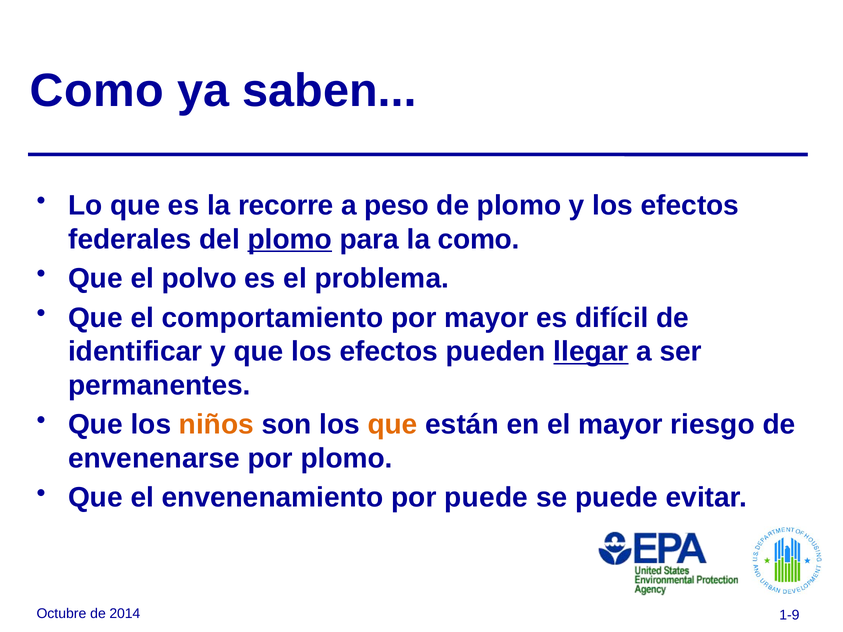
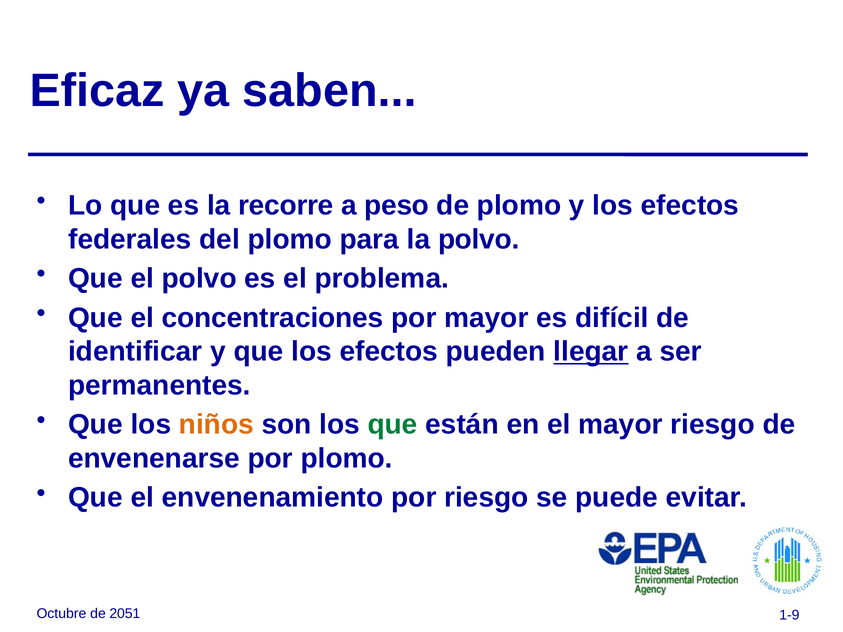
Como: Como -> Eficaz (97, 91)
plomo underline: present -> none (290, 239)
la como: como -> polvo (479, 239)
comportamiento: comportamiento -> concentraciones (273, 318)
que colour: orange -> green (393, 425)
por puede: puede -> riesgo (486, 498)
2014: 2014 -> 2051 (125, 614)
